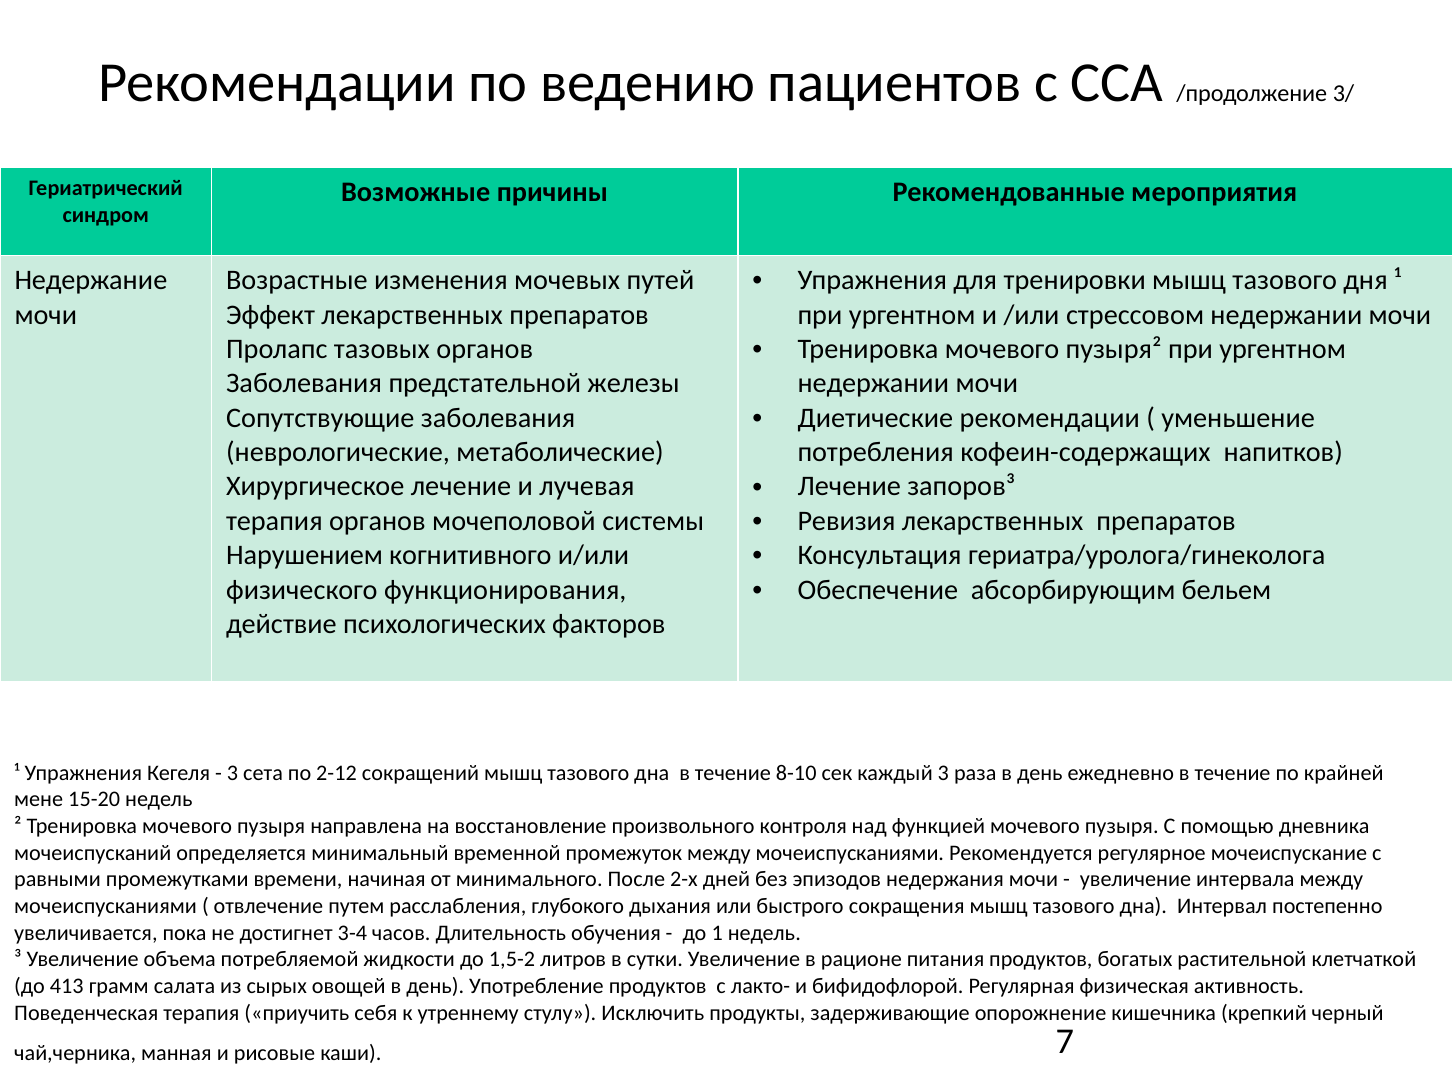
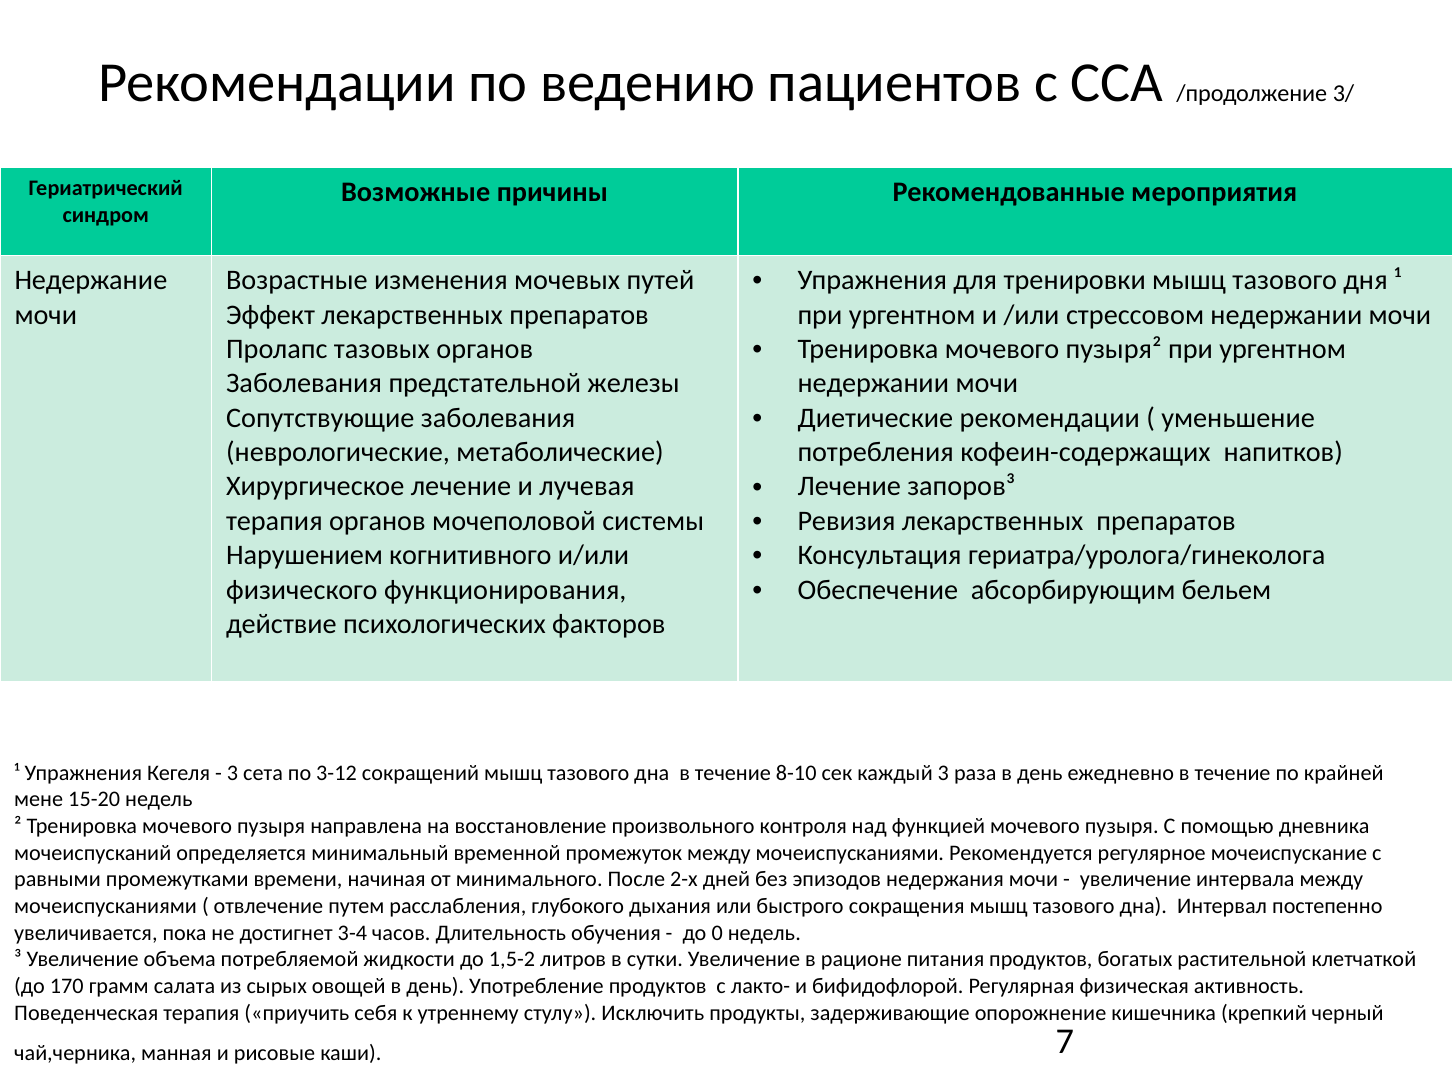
2-12: 2-12 -> 3-12 (336, 773)
1: 1 -> 0 (717, 933)
413: 413 -> 170 (67, 986)
